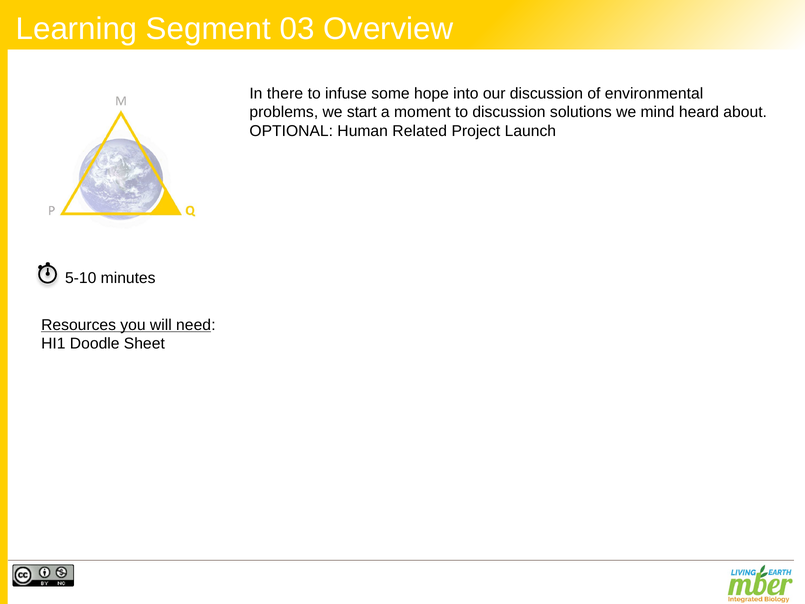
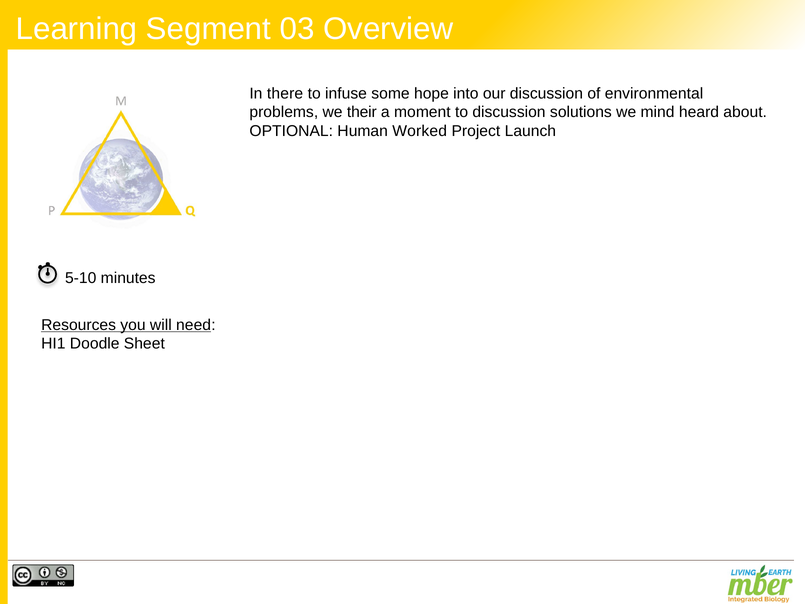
start: start -> their (362, 112)
Related: Related -> Worked (420, 131)
